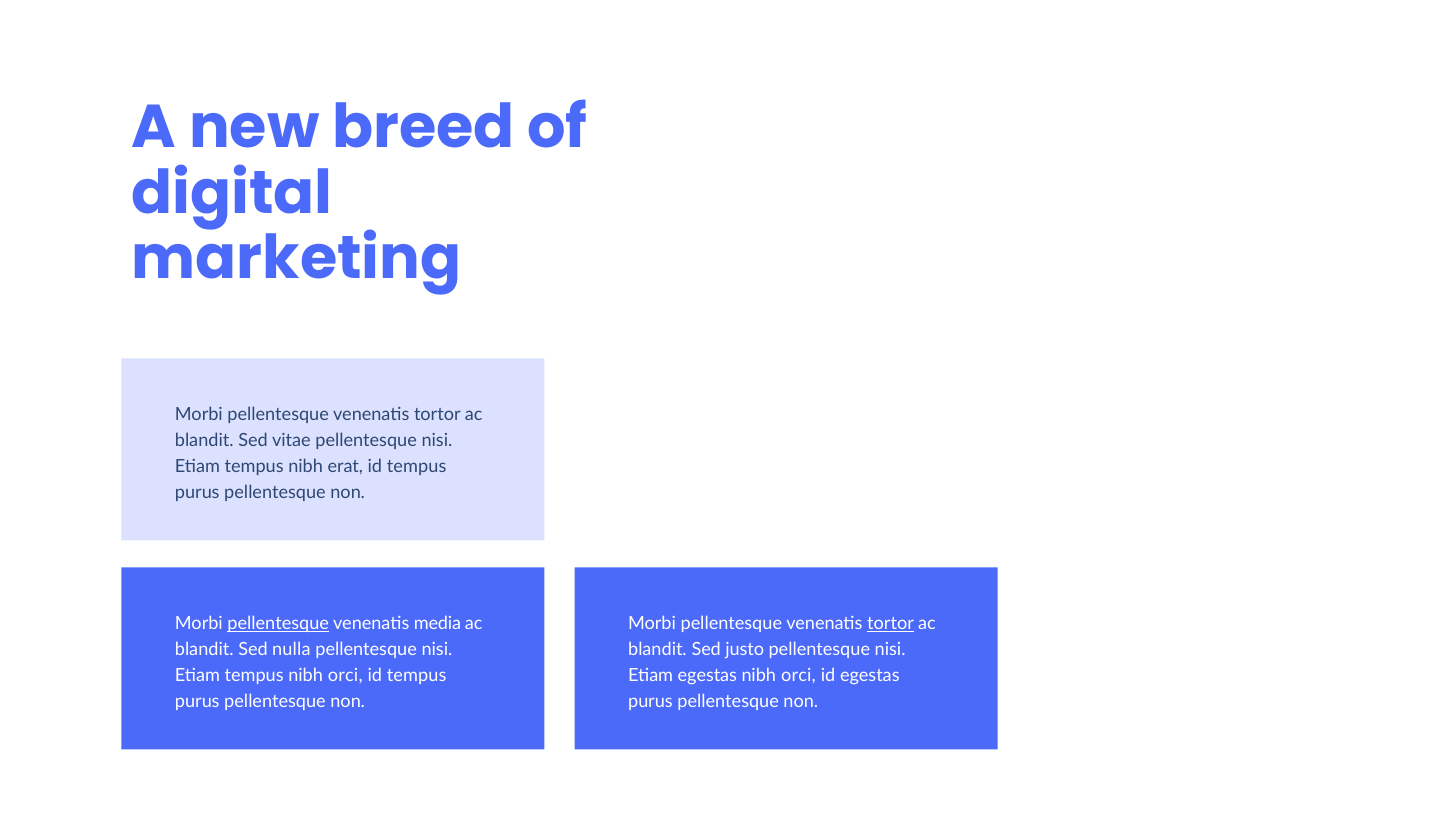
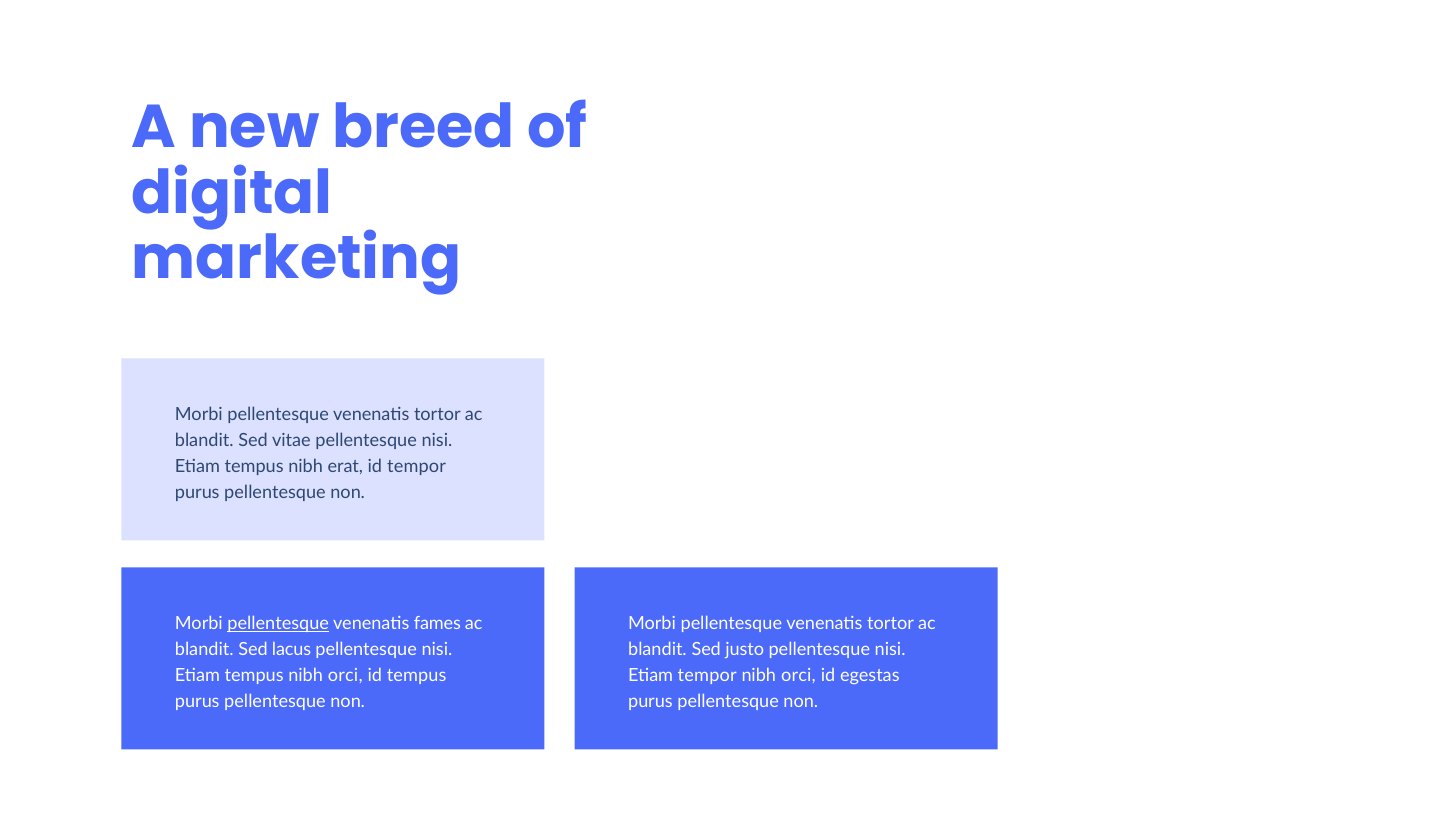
erat id tempus: tempus -> tempor (417, 466)
media: media -> fames (437, 623)
tortor underline: present -> none (891, 623)
nulla: nulla -> lacus (292, 649)
Etiam egestas: egestas -> tempor (707, 675)
